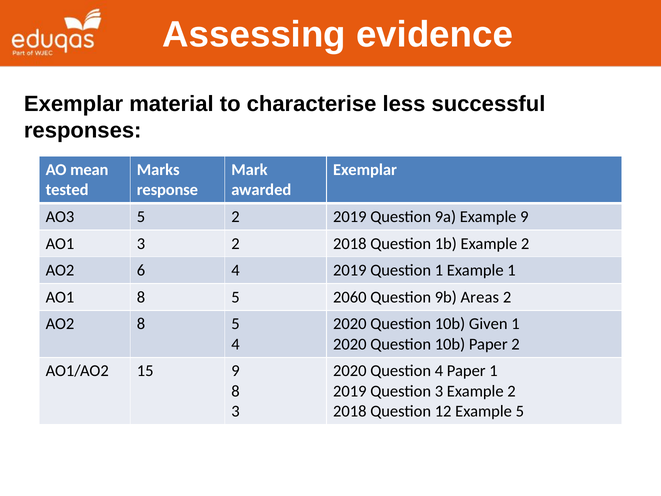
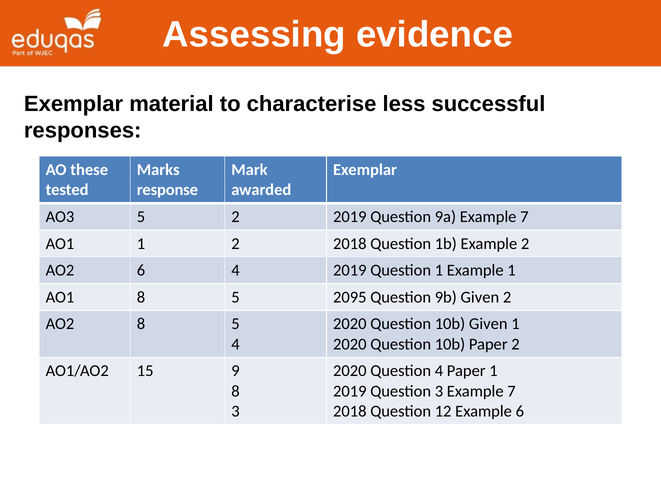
mean: mean -> these (89, 170)
9a Example 9: 9 -> 7 (524, 217)
AO1 3: 3 -> 1 (141, 243)
2060: 2060 -> 2095 (350, 297)
9b Areas: Areas -> Given (480, 297)
3 Example 2: 2 -> 7 (511, 391)
Example 5: 5 -> 6 (520, 411)
